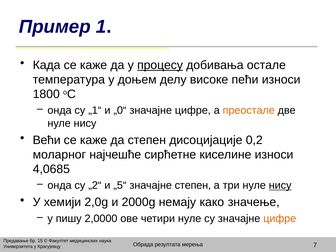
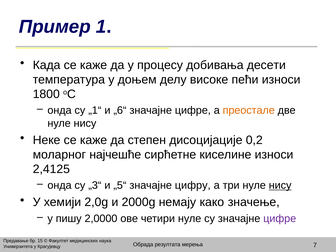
процесу underline: present -> none (160, 65)
остале: остале -> десети (266, 65)
„0“: „0“ -> „6“ (120, 110)
Већи: Већи -> Неке (47, 140)
4,0685: 4,0685 -> 2,4125 (51, 169)
„2“: „2“ -> „3“ (95, 185)
значајне степен: степен -> цифру (193, 185)
цифре colour: orange -> purple (280, 218)
